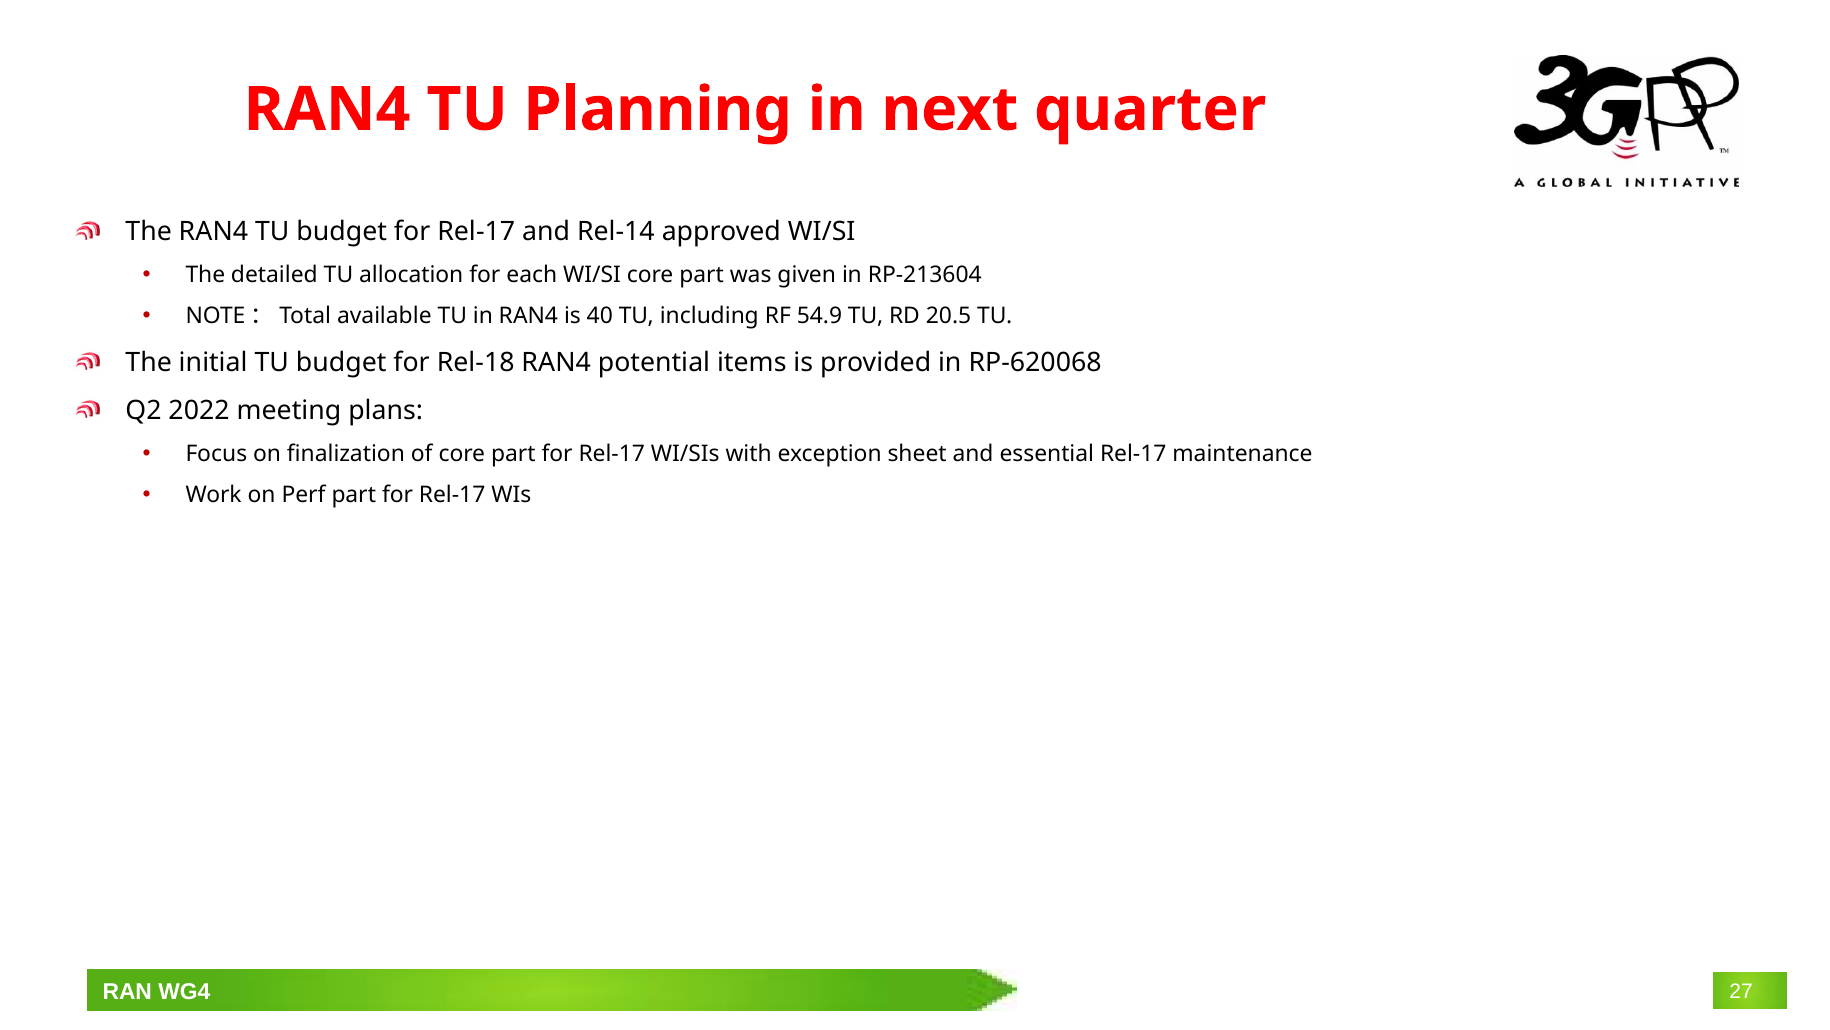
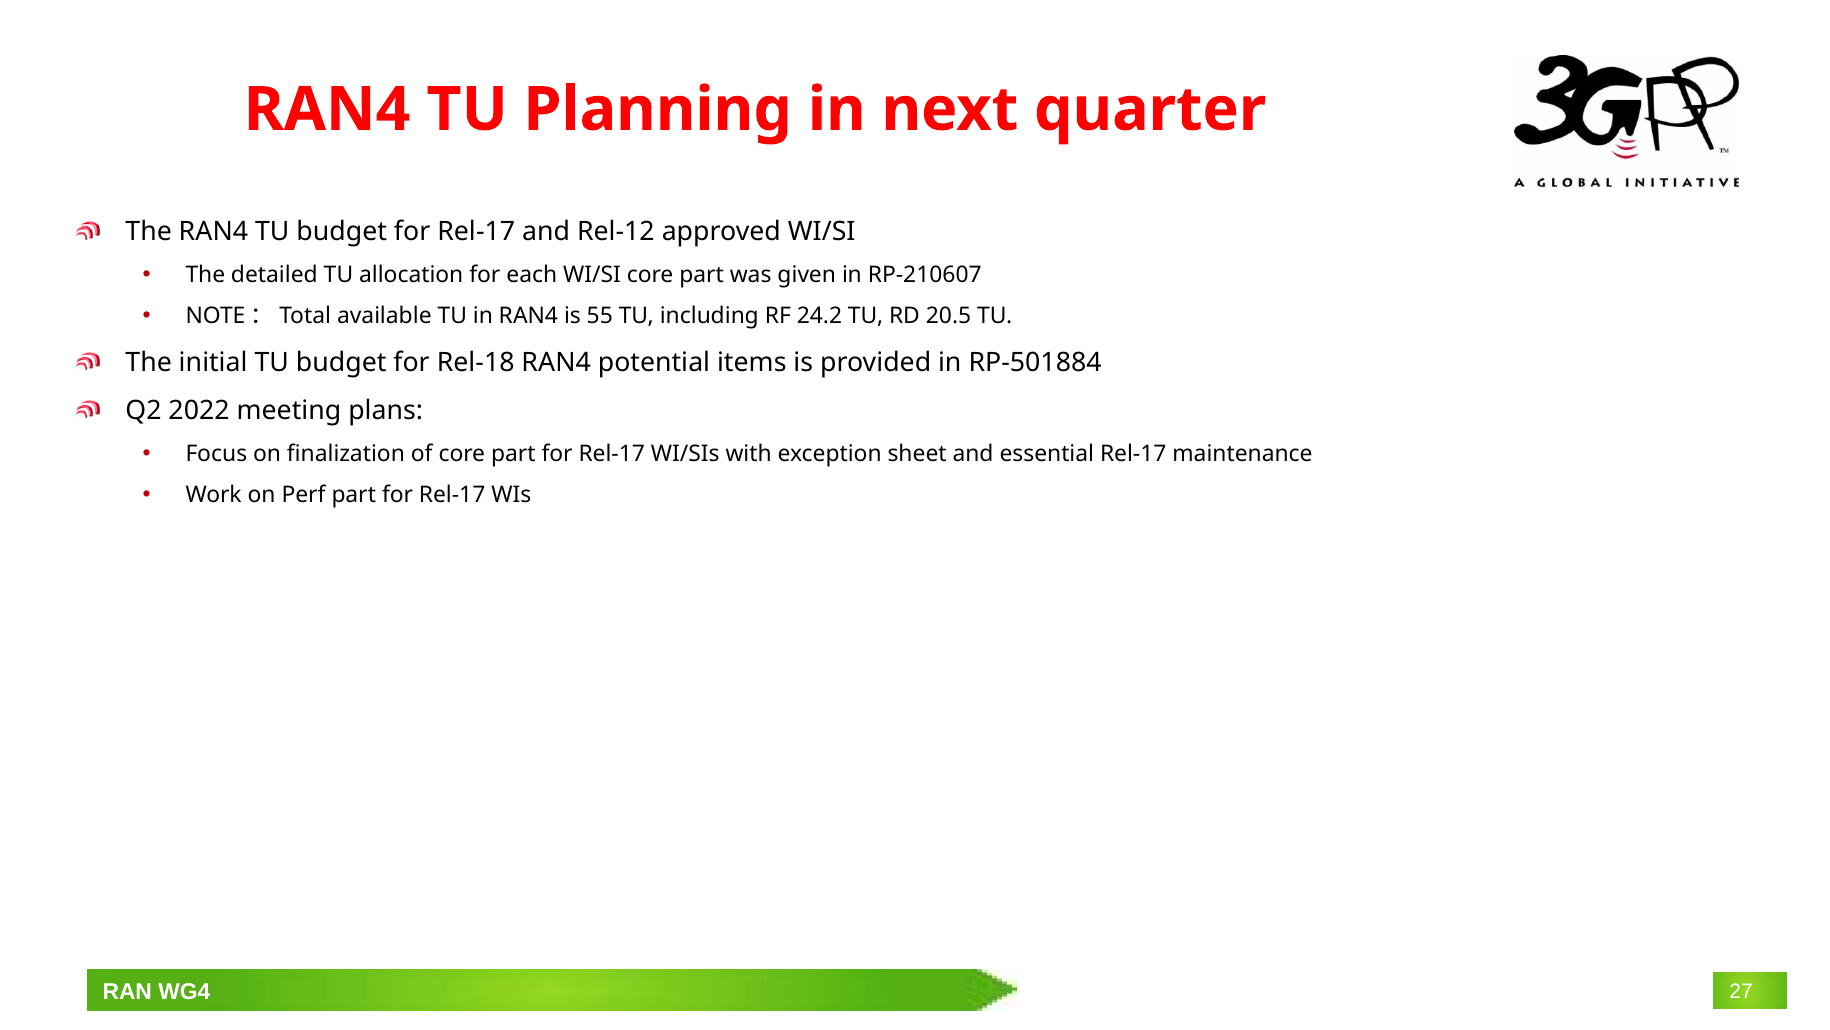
Rel-14: Rel-14 -> Rel-12 (616, 232)
RP-213604: RP-213604 -> RP-210607 (925, 275)
40: 40 -> 55 (600, 316)
54.9: 54.9 -> 24.2 (819, 316)
RP-620068: RP-620068 -> RP-501884 (1035, 362)
